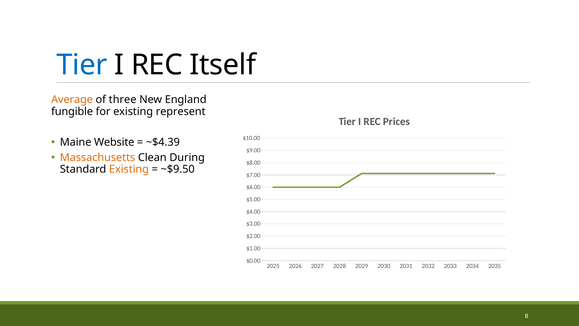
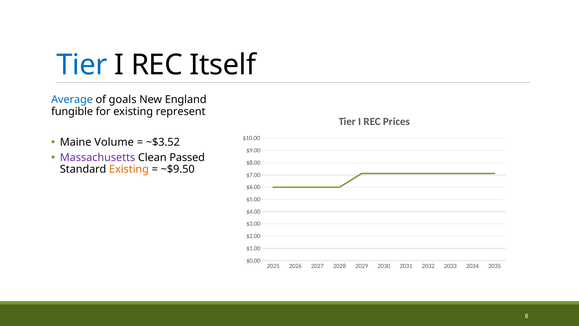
Average colour: orange -> blue (72, 100)
three: three -> goals (123, 100)
Website: Website -> Volume (114, 142)
~$4.39: ~$4.39 -> ~$3.52 (163, 142)
Massachusetts colour: orange -> purple (98, 157)
During: During -> Passed (187, 157)
